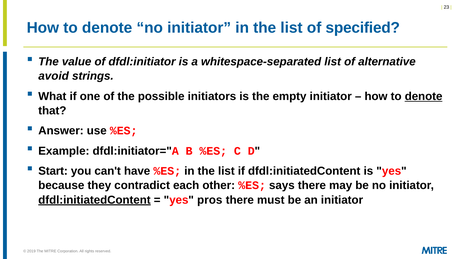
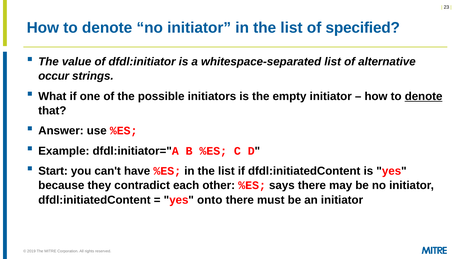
avoid: avoid -> occur (54, 76)
dfdl:initiatedContent underline: present -> none (94, 200)
pros: pros -> onto (210, 200)
